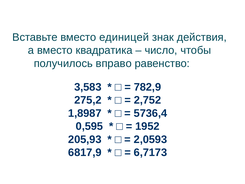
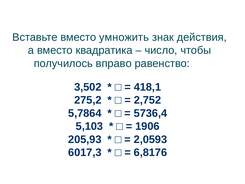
единицей: единицей -> умножить (124, 37)
3,583: 3,583 -> 3,502 (88, 87)
782,9: 782,9 -> 418,1 (147, 87)
1,8987: 1,8987 -> 5,7864 (85, 113)
0,595: 0,595 -> 5,103 (89, 126)
1952: 1952 -> 1906 (147, 126)
6817,9: 6817,9 -> 6017,3 (85, 152)
6,7173: 6,7173 -> 6,8176 (150, 152)
